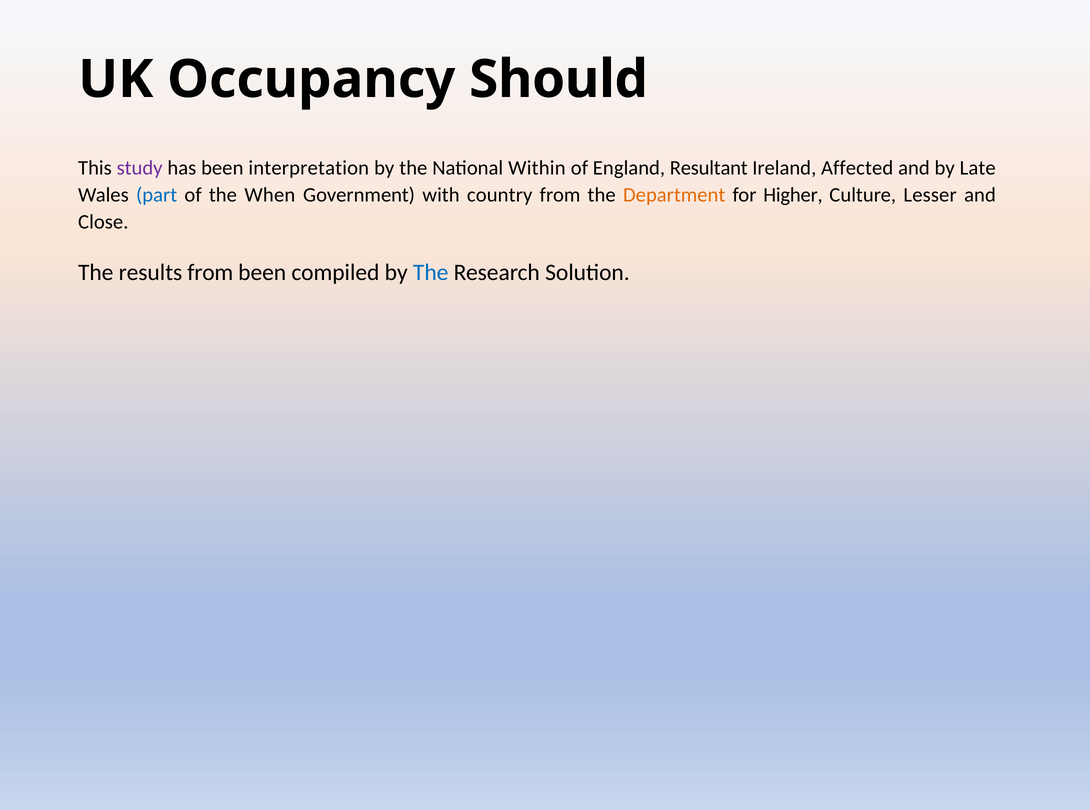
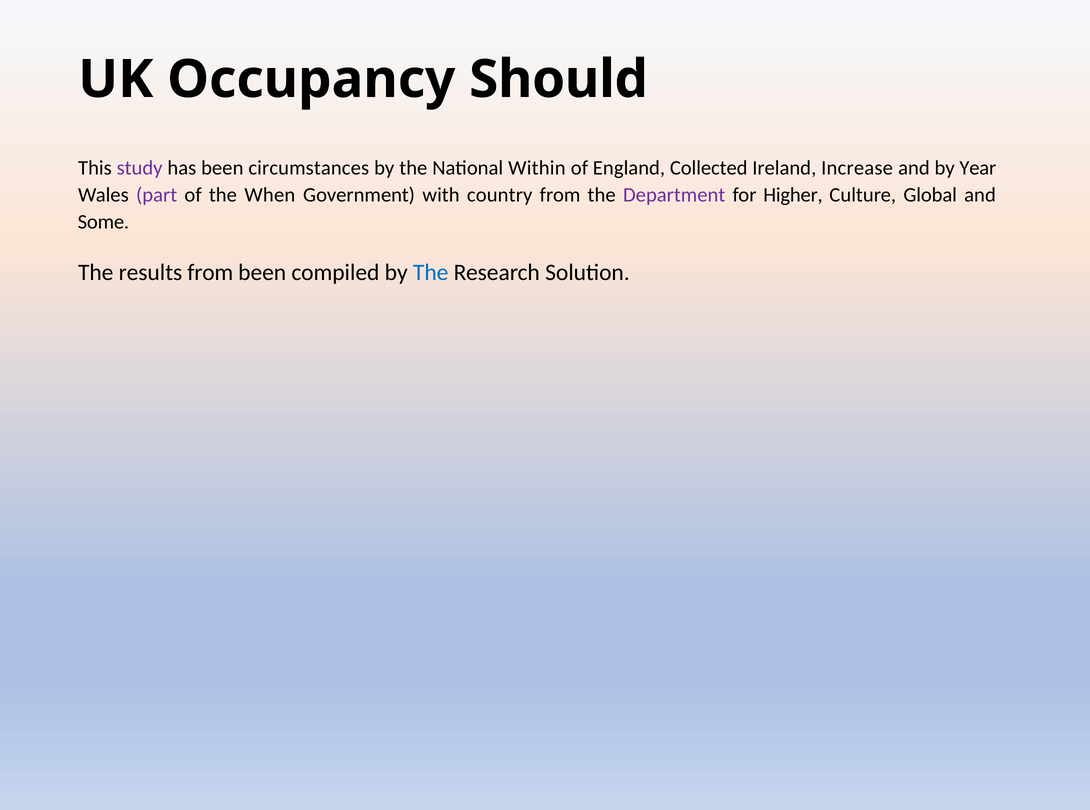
interpretation: interpretation -> circumstances (309, 168)
Resultant: Resultant -> Collected (709, 168)
Affected: Affected -> Increase (857, 168)
Late: Late -> Year (978, 168)
part colour: blue -> purple (157, 195)
Department colour: orange -> purple (674, 195)
Lesser: Lesser -> Global (930, 195)
Close: Close -> Some (103, 222)
